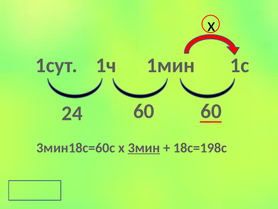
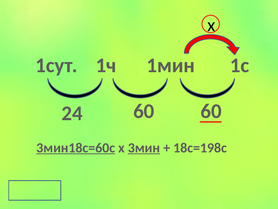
3мин18с=60с underline: none -> present (76, 148)
